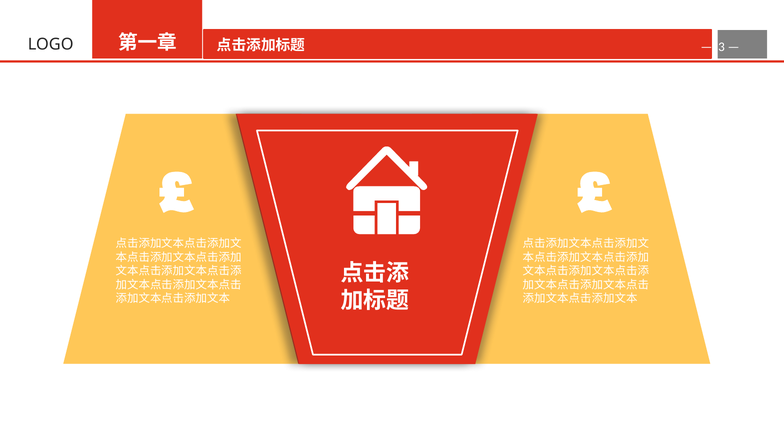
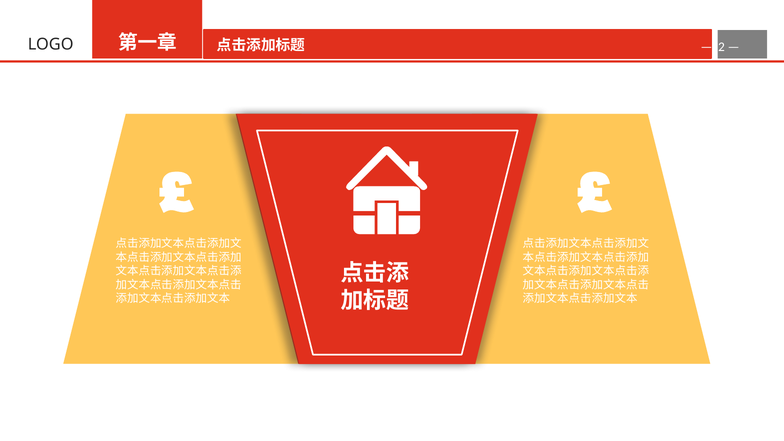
3: 3 -> 2 (722, 47)
